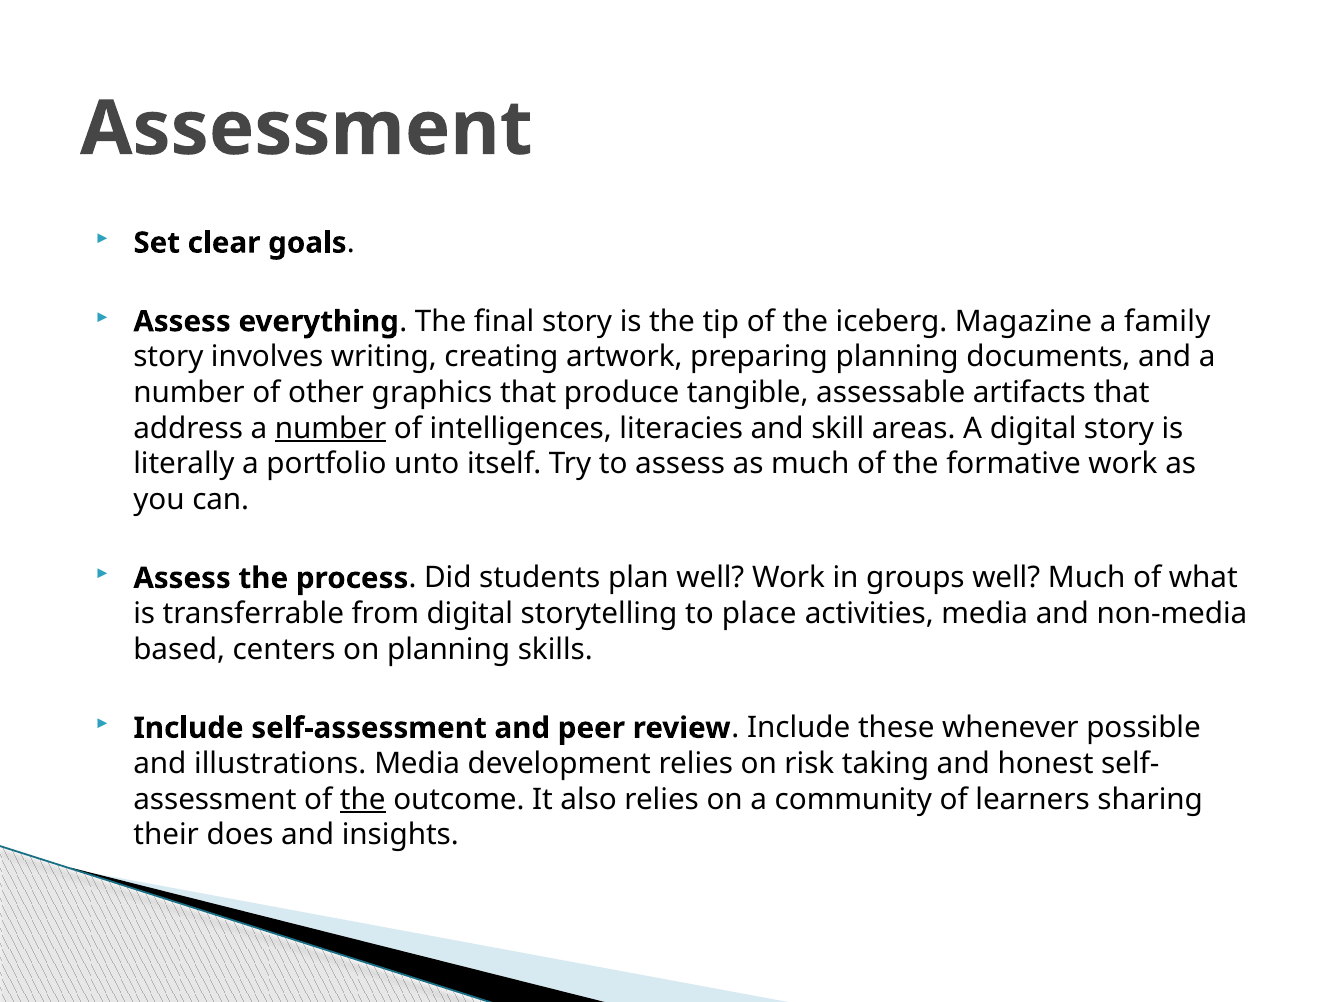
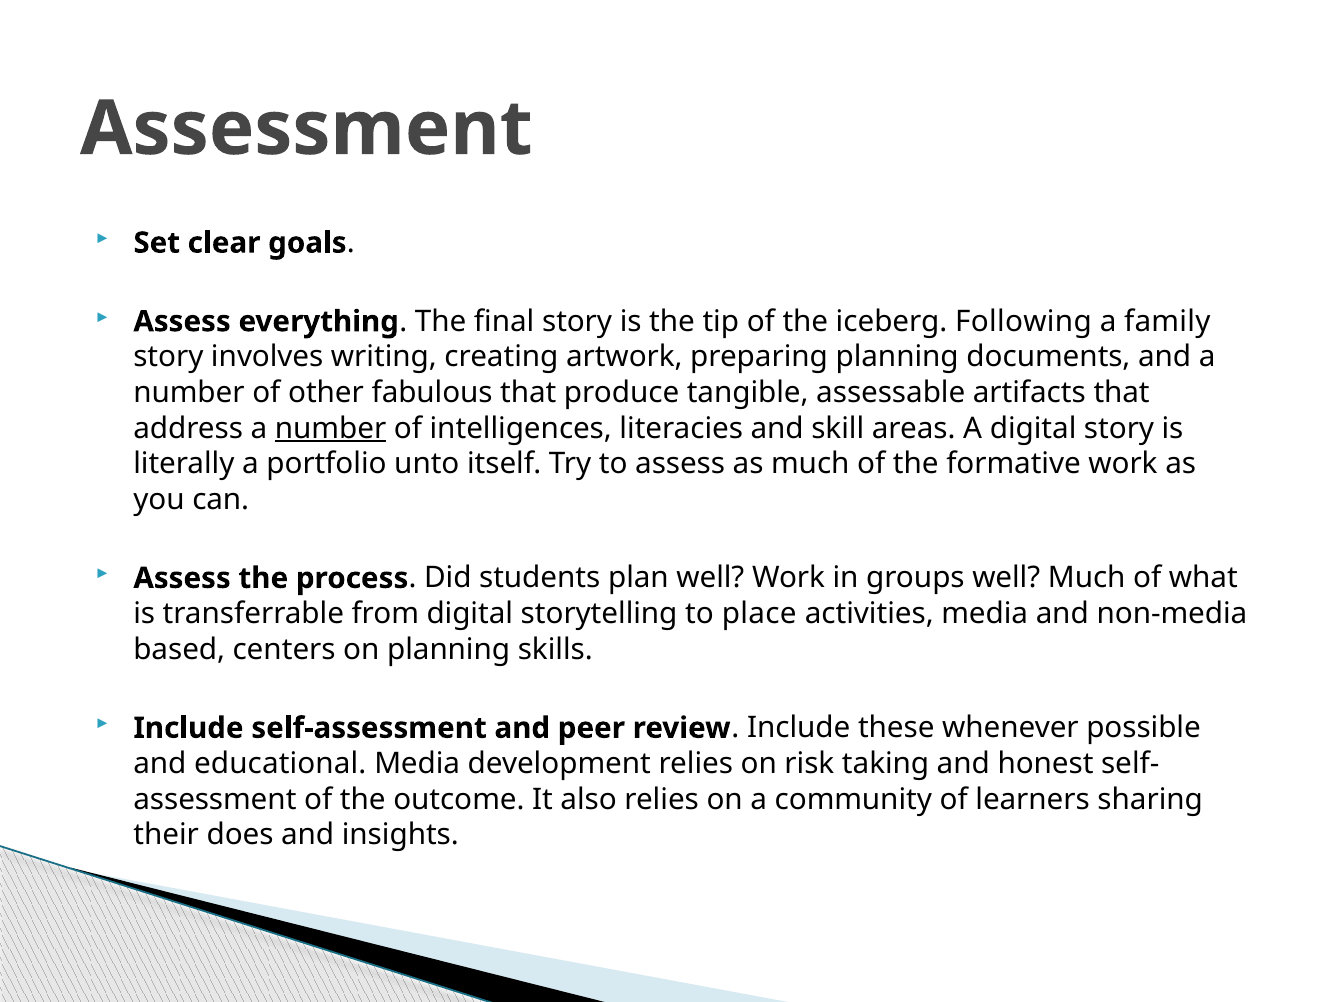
Magazine: Magazine -> Following (1023, 322)
graphics: graphics -> fabulous (432, 393)
illustrations: illustrations -> educational (280, 764)
the underline: present -> none (363, 799)
